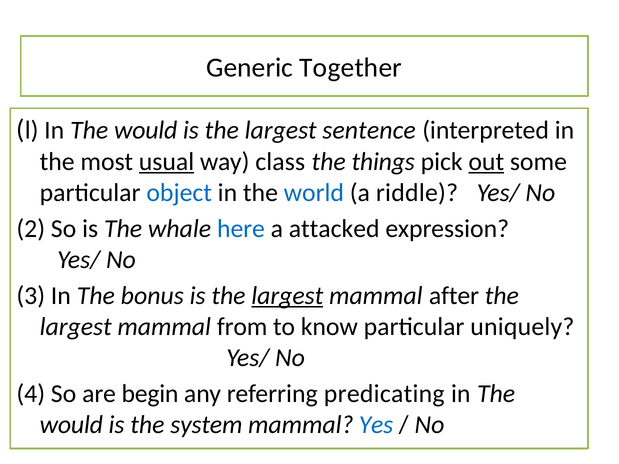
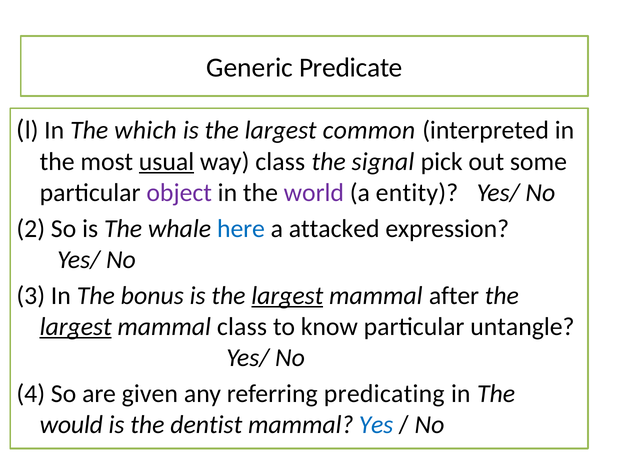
Together: Together -> Predicate (351, 68)
l In The would: would -> which (145, 130)
sentence: sentence -> common (369, 130)
things: things -> signal (383, 162)
out underline: present -> none (486, 162)
object colour: blue -> purple (179, 193)
world colour: blue -> purple (314, 193)
riddle: riddle -> entity (417, 193)
largest underline: none -> present (76, 327)
mammal from: from -> class (242, 327)
uniquely: uniquely -> untangle (522, 327)
begin: begin -> given (150, 394)
system: system -> dentist (206, 425)
